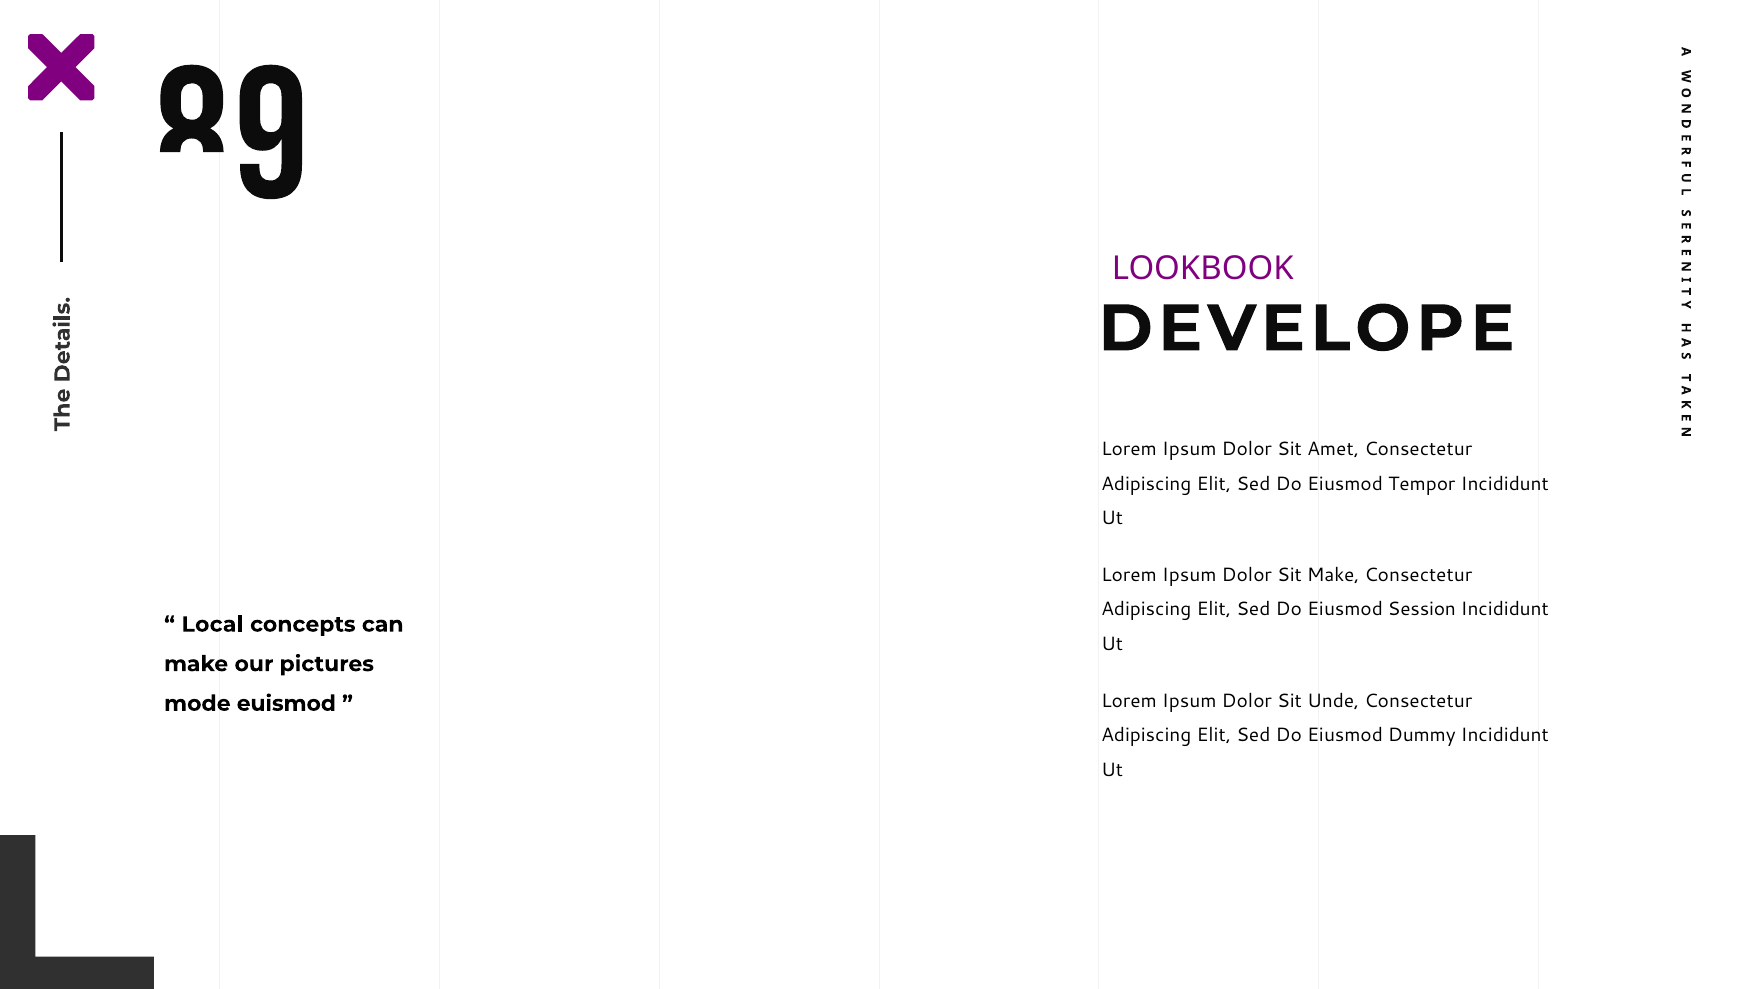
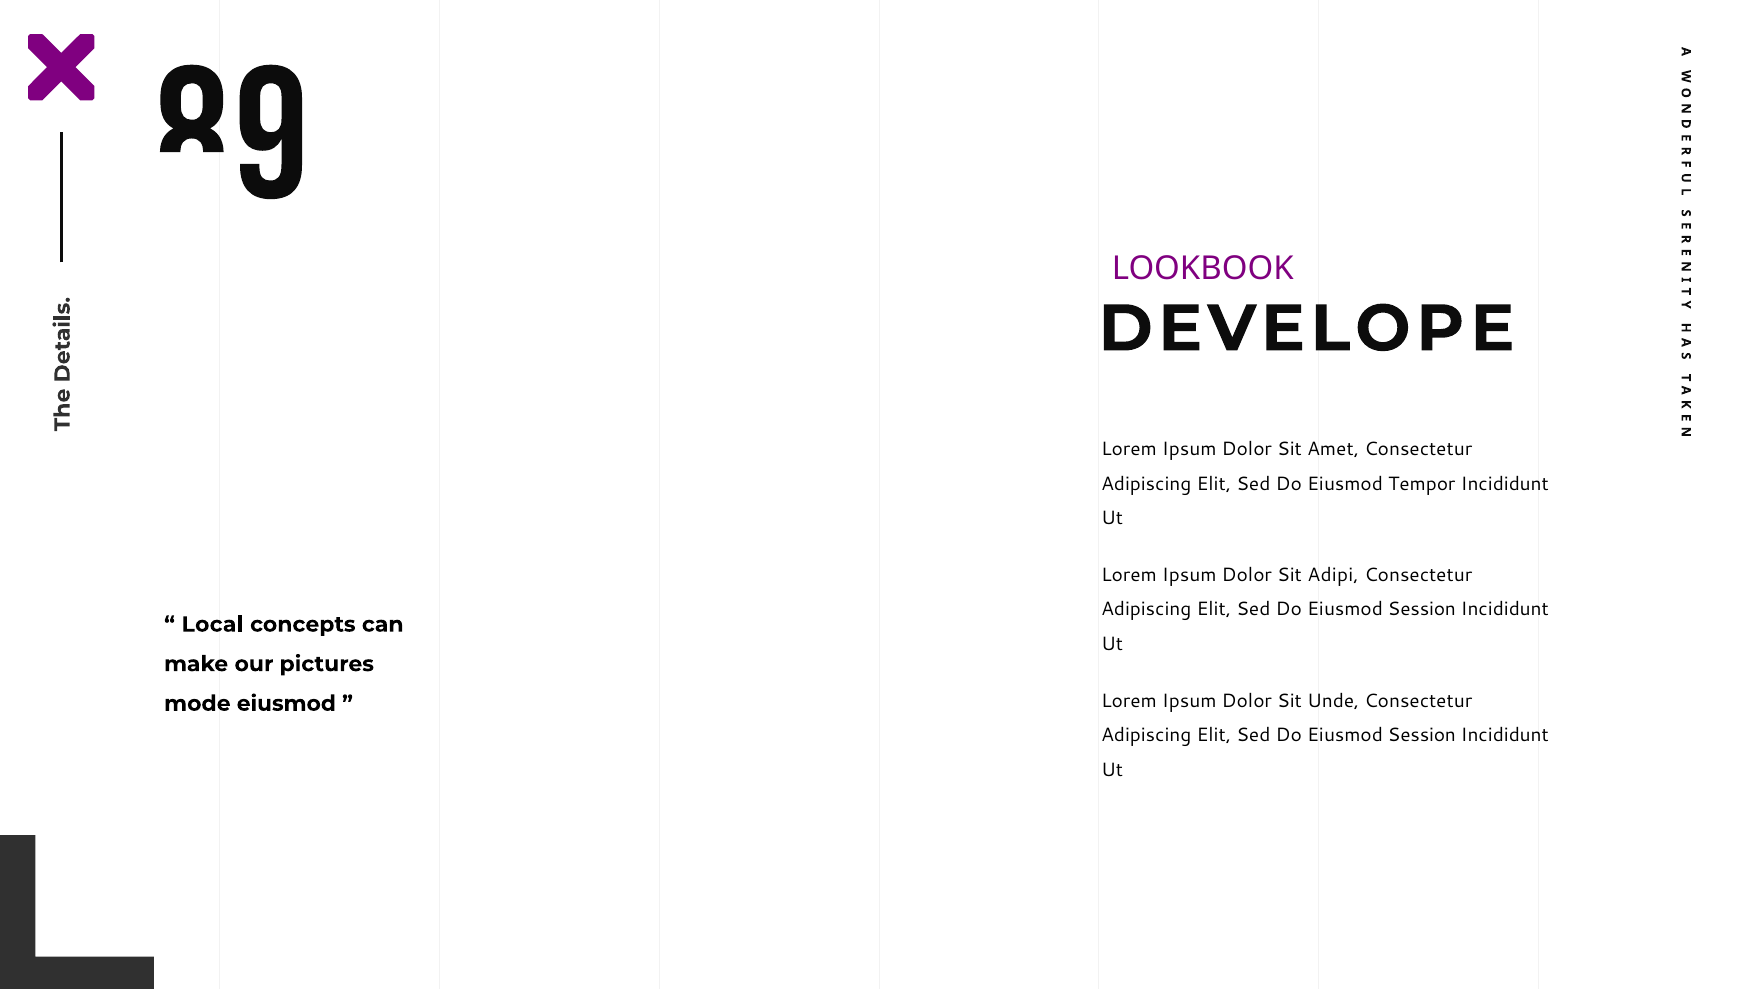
Sit Make: Make -> Adipi (1333, 575)
mode euismod: euismod -> eiusmod (286, 703)
Dummy: Dummy -> Session (1422, 735)
